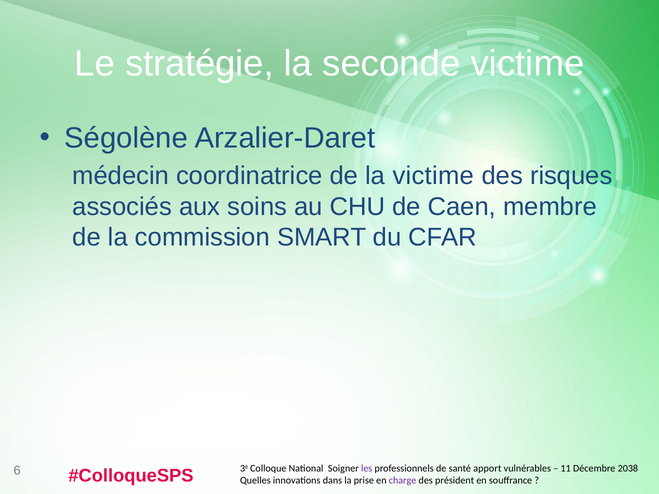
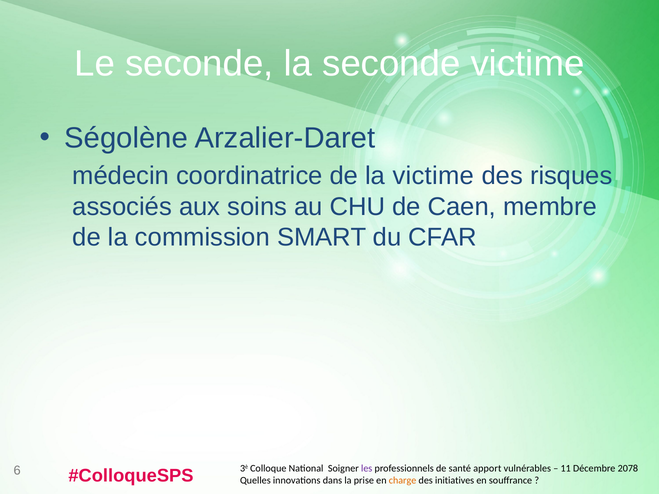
Le stratégie: stratégie -> seconde (199, 64)
2038: 2038 -> 2078 (628, 468)
charge colour: purple -> orange (403, 481)
président: président -> initiatives (455, 481)
